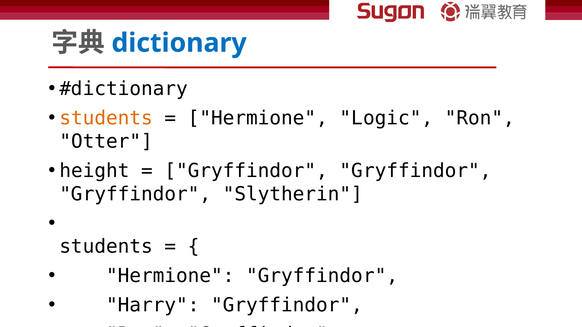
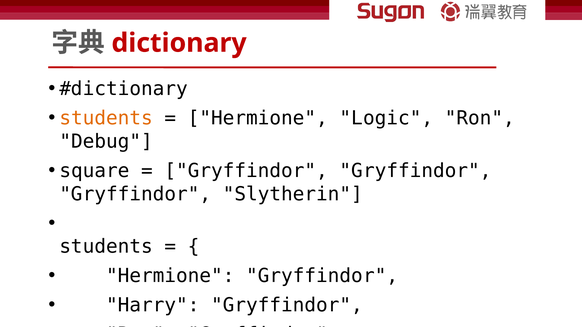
dictionary colour: blue -> red (179, 43)
Otter: Otter -> Debug (106, 142)
height: height -> square (94, 171)
